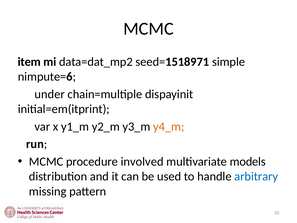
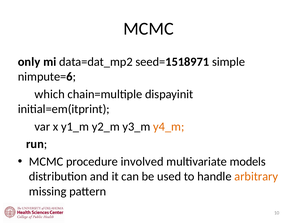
item: item -> only (29, 62)
under: under -> which (50, 94)
arbitrary colour: blue -> orange (256, 176)
